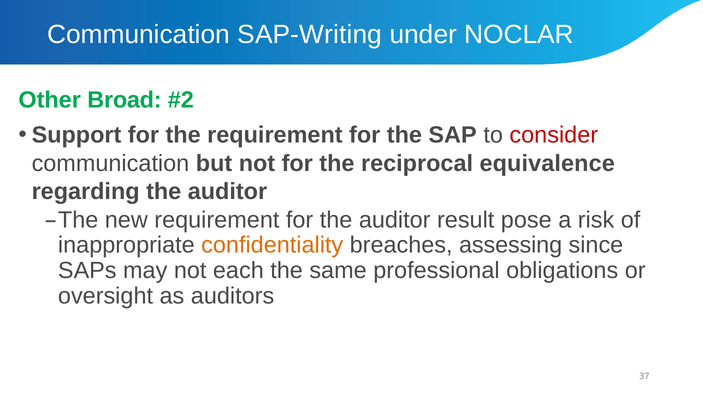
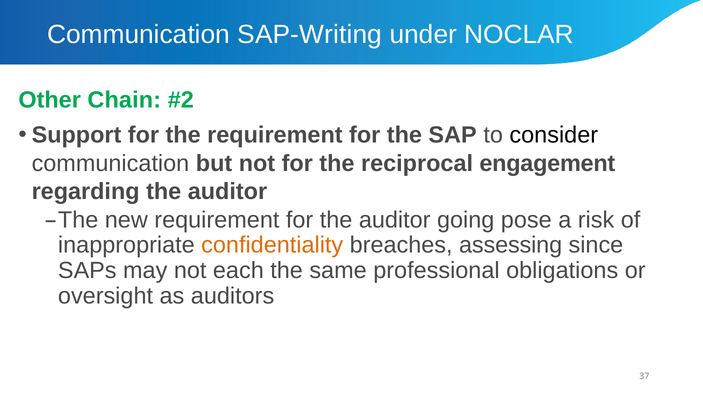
Broad: Broad -> Chain (124, 100)
consider colour: red -> black (554, 135)
equivalence: equivalence -> engagement (547, 163)
result: result -> going (466, 220)
